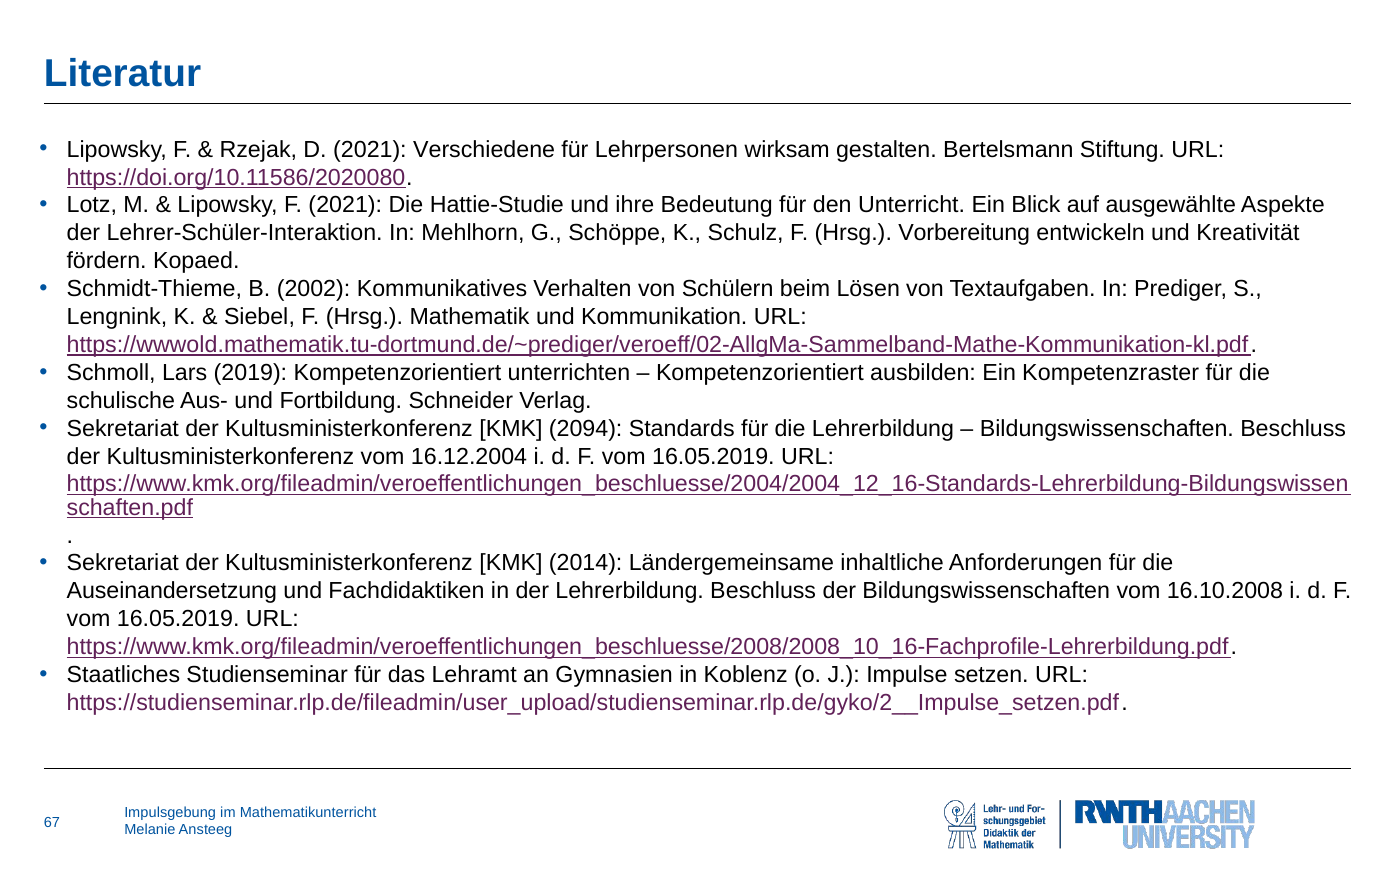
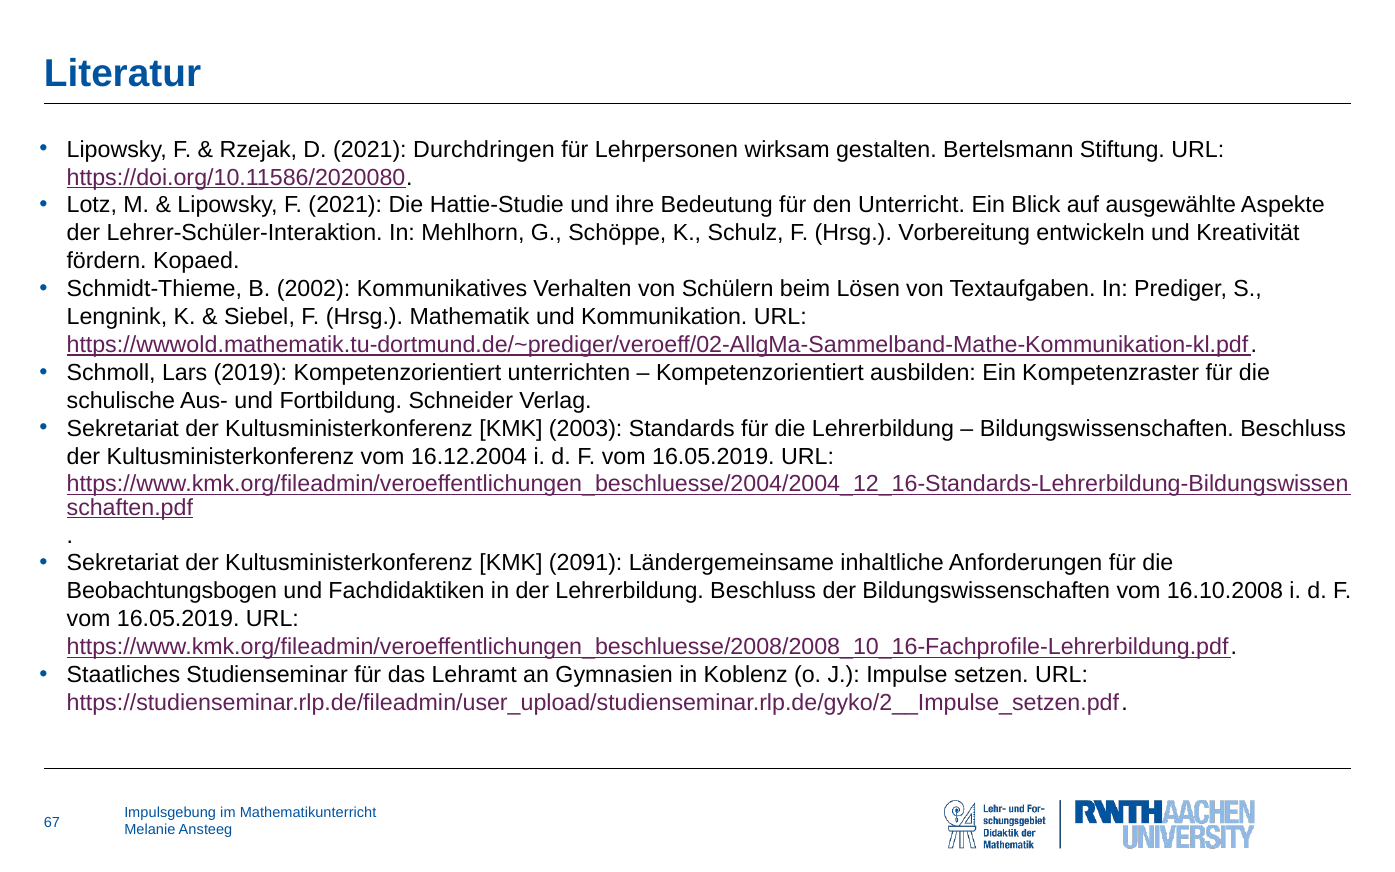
Verschiedene: Verschiedene -> Durchdringen (484, 149)
2094: 2094 -> 2003 (586, 428)
2014: 2014 -> 2091 (586, 563)
Auseinandersetzung: Auseinandersetzung -> Beobachtungsbogen (172, 591)
